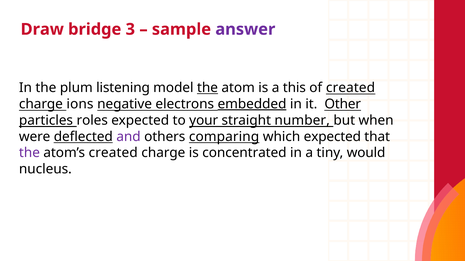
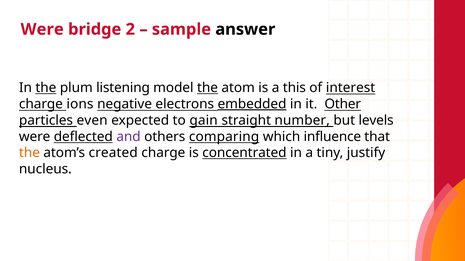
Draw: Draw -> Were (42, 29)
3: 3 -> 2 (130, 29)
answer colour: purple -> black (245, 29)
the underline: none -> present (46, 88)
of created: created -> interest (351, 88)
roles: roles -> even (92, 121)
your: your -> gain (204, 121)
when: when -> levels (376, 121)
which expected: expected -> influence (332, 137)
the colour: purple -> orange (29, 153)
concentrated underline: none -> present (244, 153)
would: would -> justify (366, 153)
